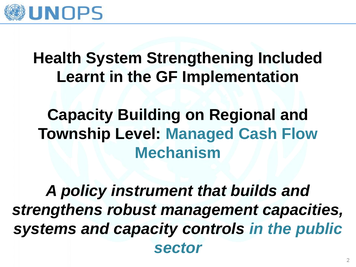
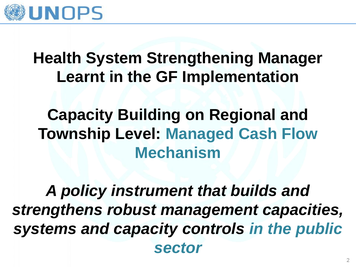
Included: Included -> Manager (290, 58)
